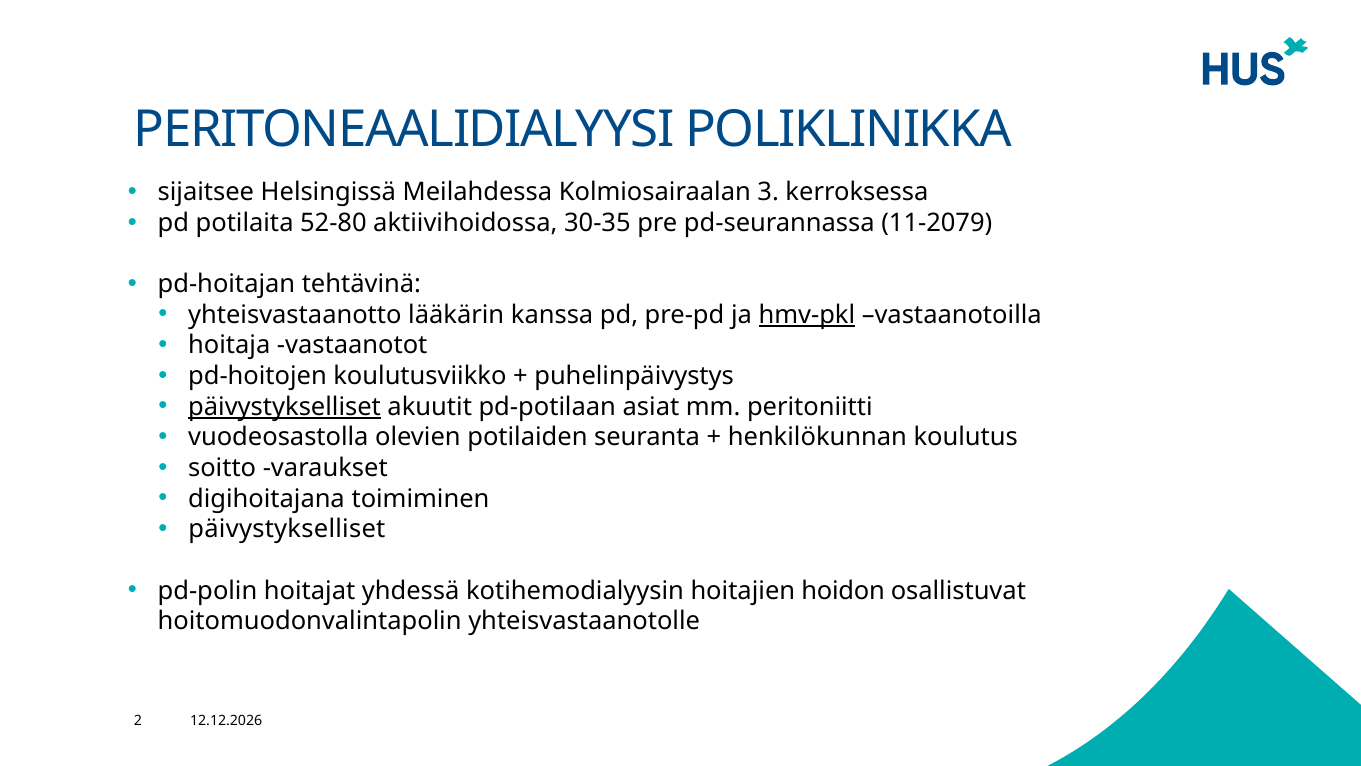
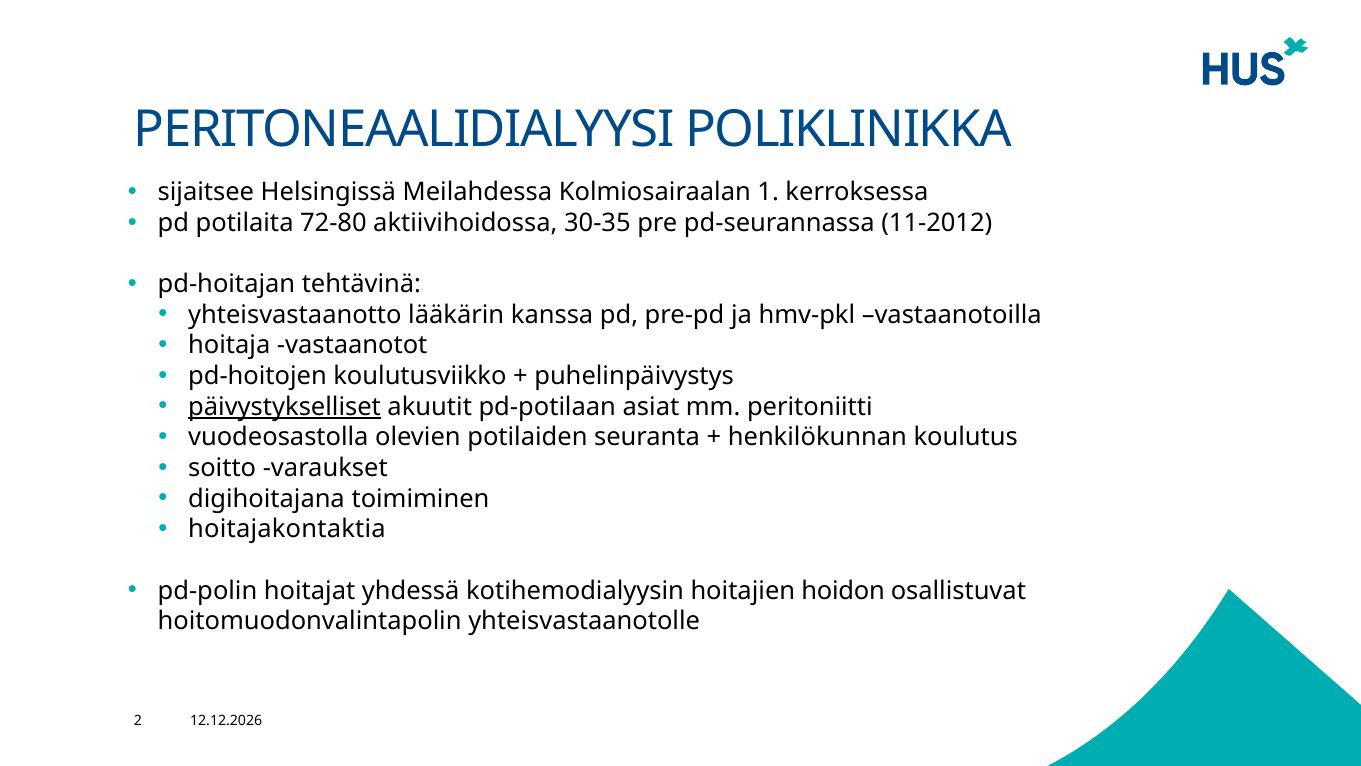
3: 3 -> 1 (768, 192)
52-80: 52-80 -> 72-80 (333, 223)
11-2079: 11-2079 -> 11-2012 (937, 223)
hmv-pkl underline: present -> none (807, 315)
päivystykselliset: päivystykselliset -> hoitajakontaktia (287, 529)
